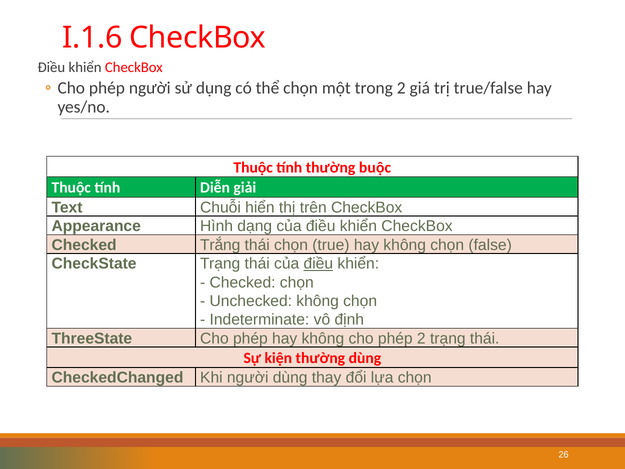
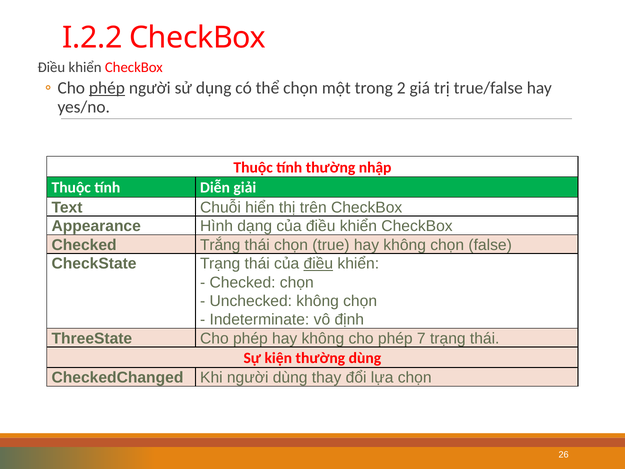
I.1.6: I.1.6 -> I.2.2 (92, 37)
phép underline: none -> present (107, 88)
buộc: buộc -> nhập (375, 167)
phép 2: 2 -> 7 (421, 338)
